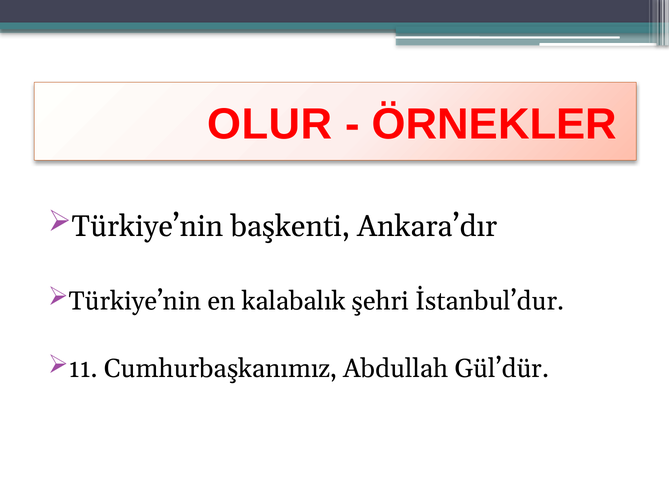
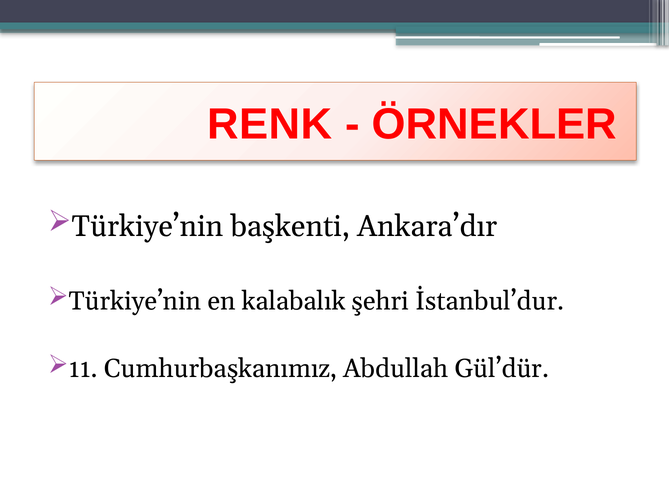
OLUR: OLUR -> RENK (270, 124)
